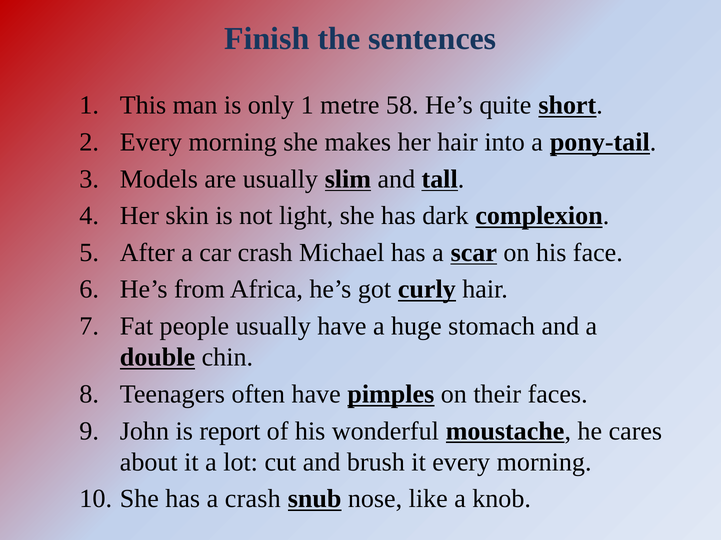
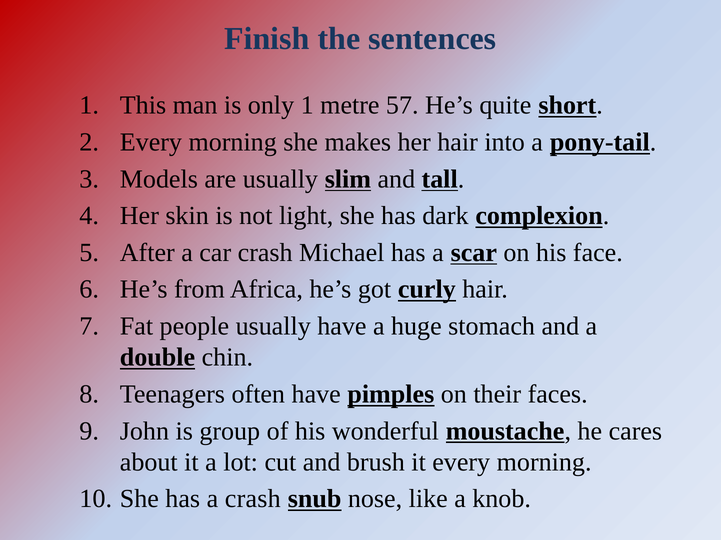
58: 58 -> 57 (402, 106)
report: report -> group (230, 432)
